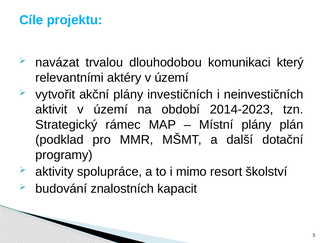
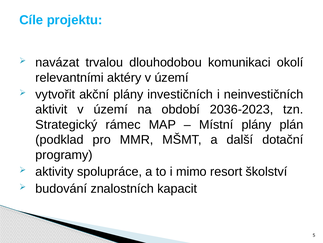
který: který -> okolí (290, 62)
2014-2023: 2014-2023 -> 2036-2023 (242, 109)
